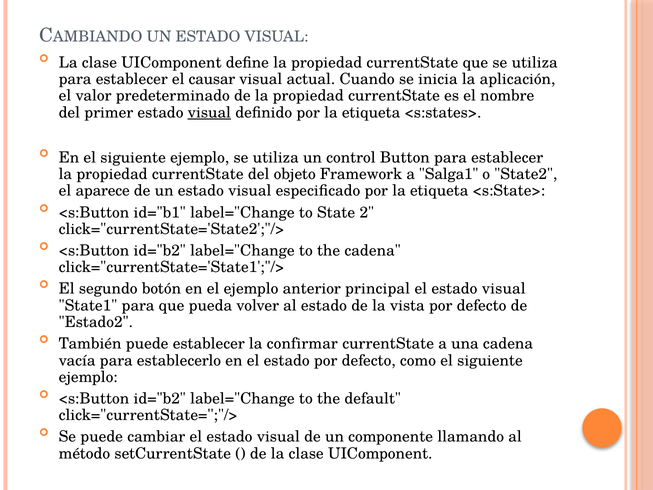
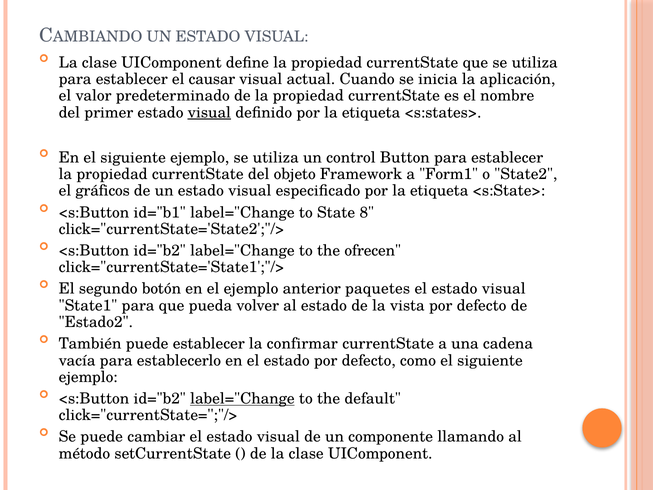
Salga1: Salga1 -> Form1 (449, 174)
aparece: aparece -> gráficos (103, 191)
2: 2 -> 8 (367, 212)
the cadena: cadena -> ofrecen (373, 251)
principal: principal -> paquetes (378, 289)
label="Change underline: none -> present (242, 398)
